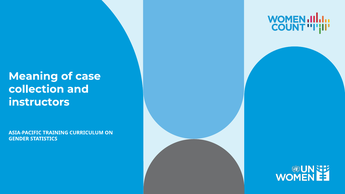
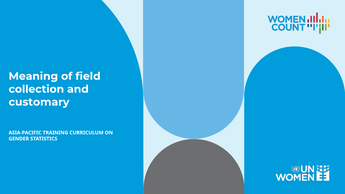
case: case -> field (88, 76)
instructors: instructors -> customary (39, 102)
